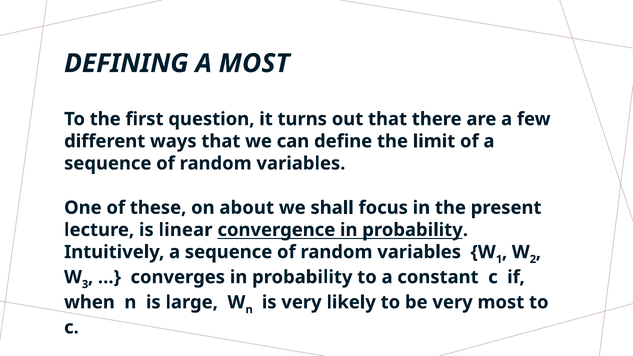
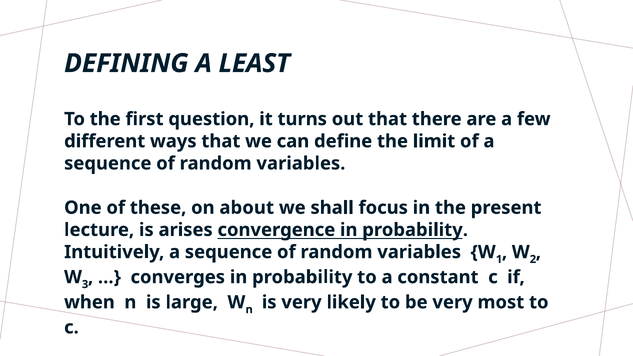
A MOST: MOST -> LEAST (254, 63)
linear: linear -> arises (186, 230)
